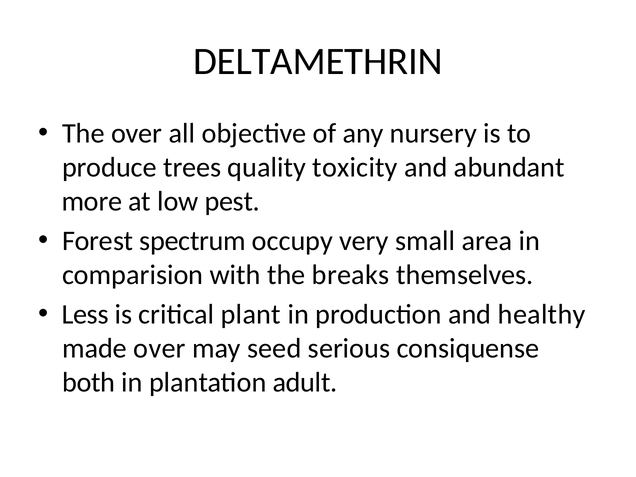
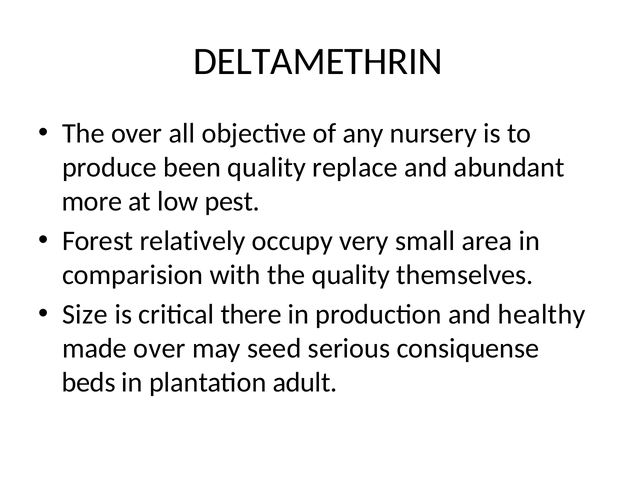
trees: trees -> been (192, 167)
toxicity: toxicity -> replace (355, 167)
spectrum: spectrum -> relatively (193, 241)
the breaks: breaks -> quality (351, 275)
Less: Less -> Size (85, 315)
plant: plant -> there (251, 315)
both: both -> beds (89, 382)
